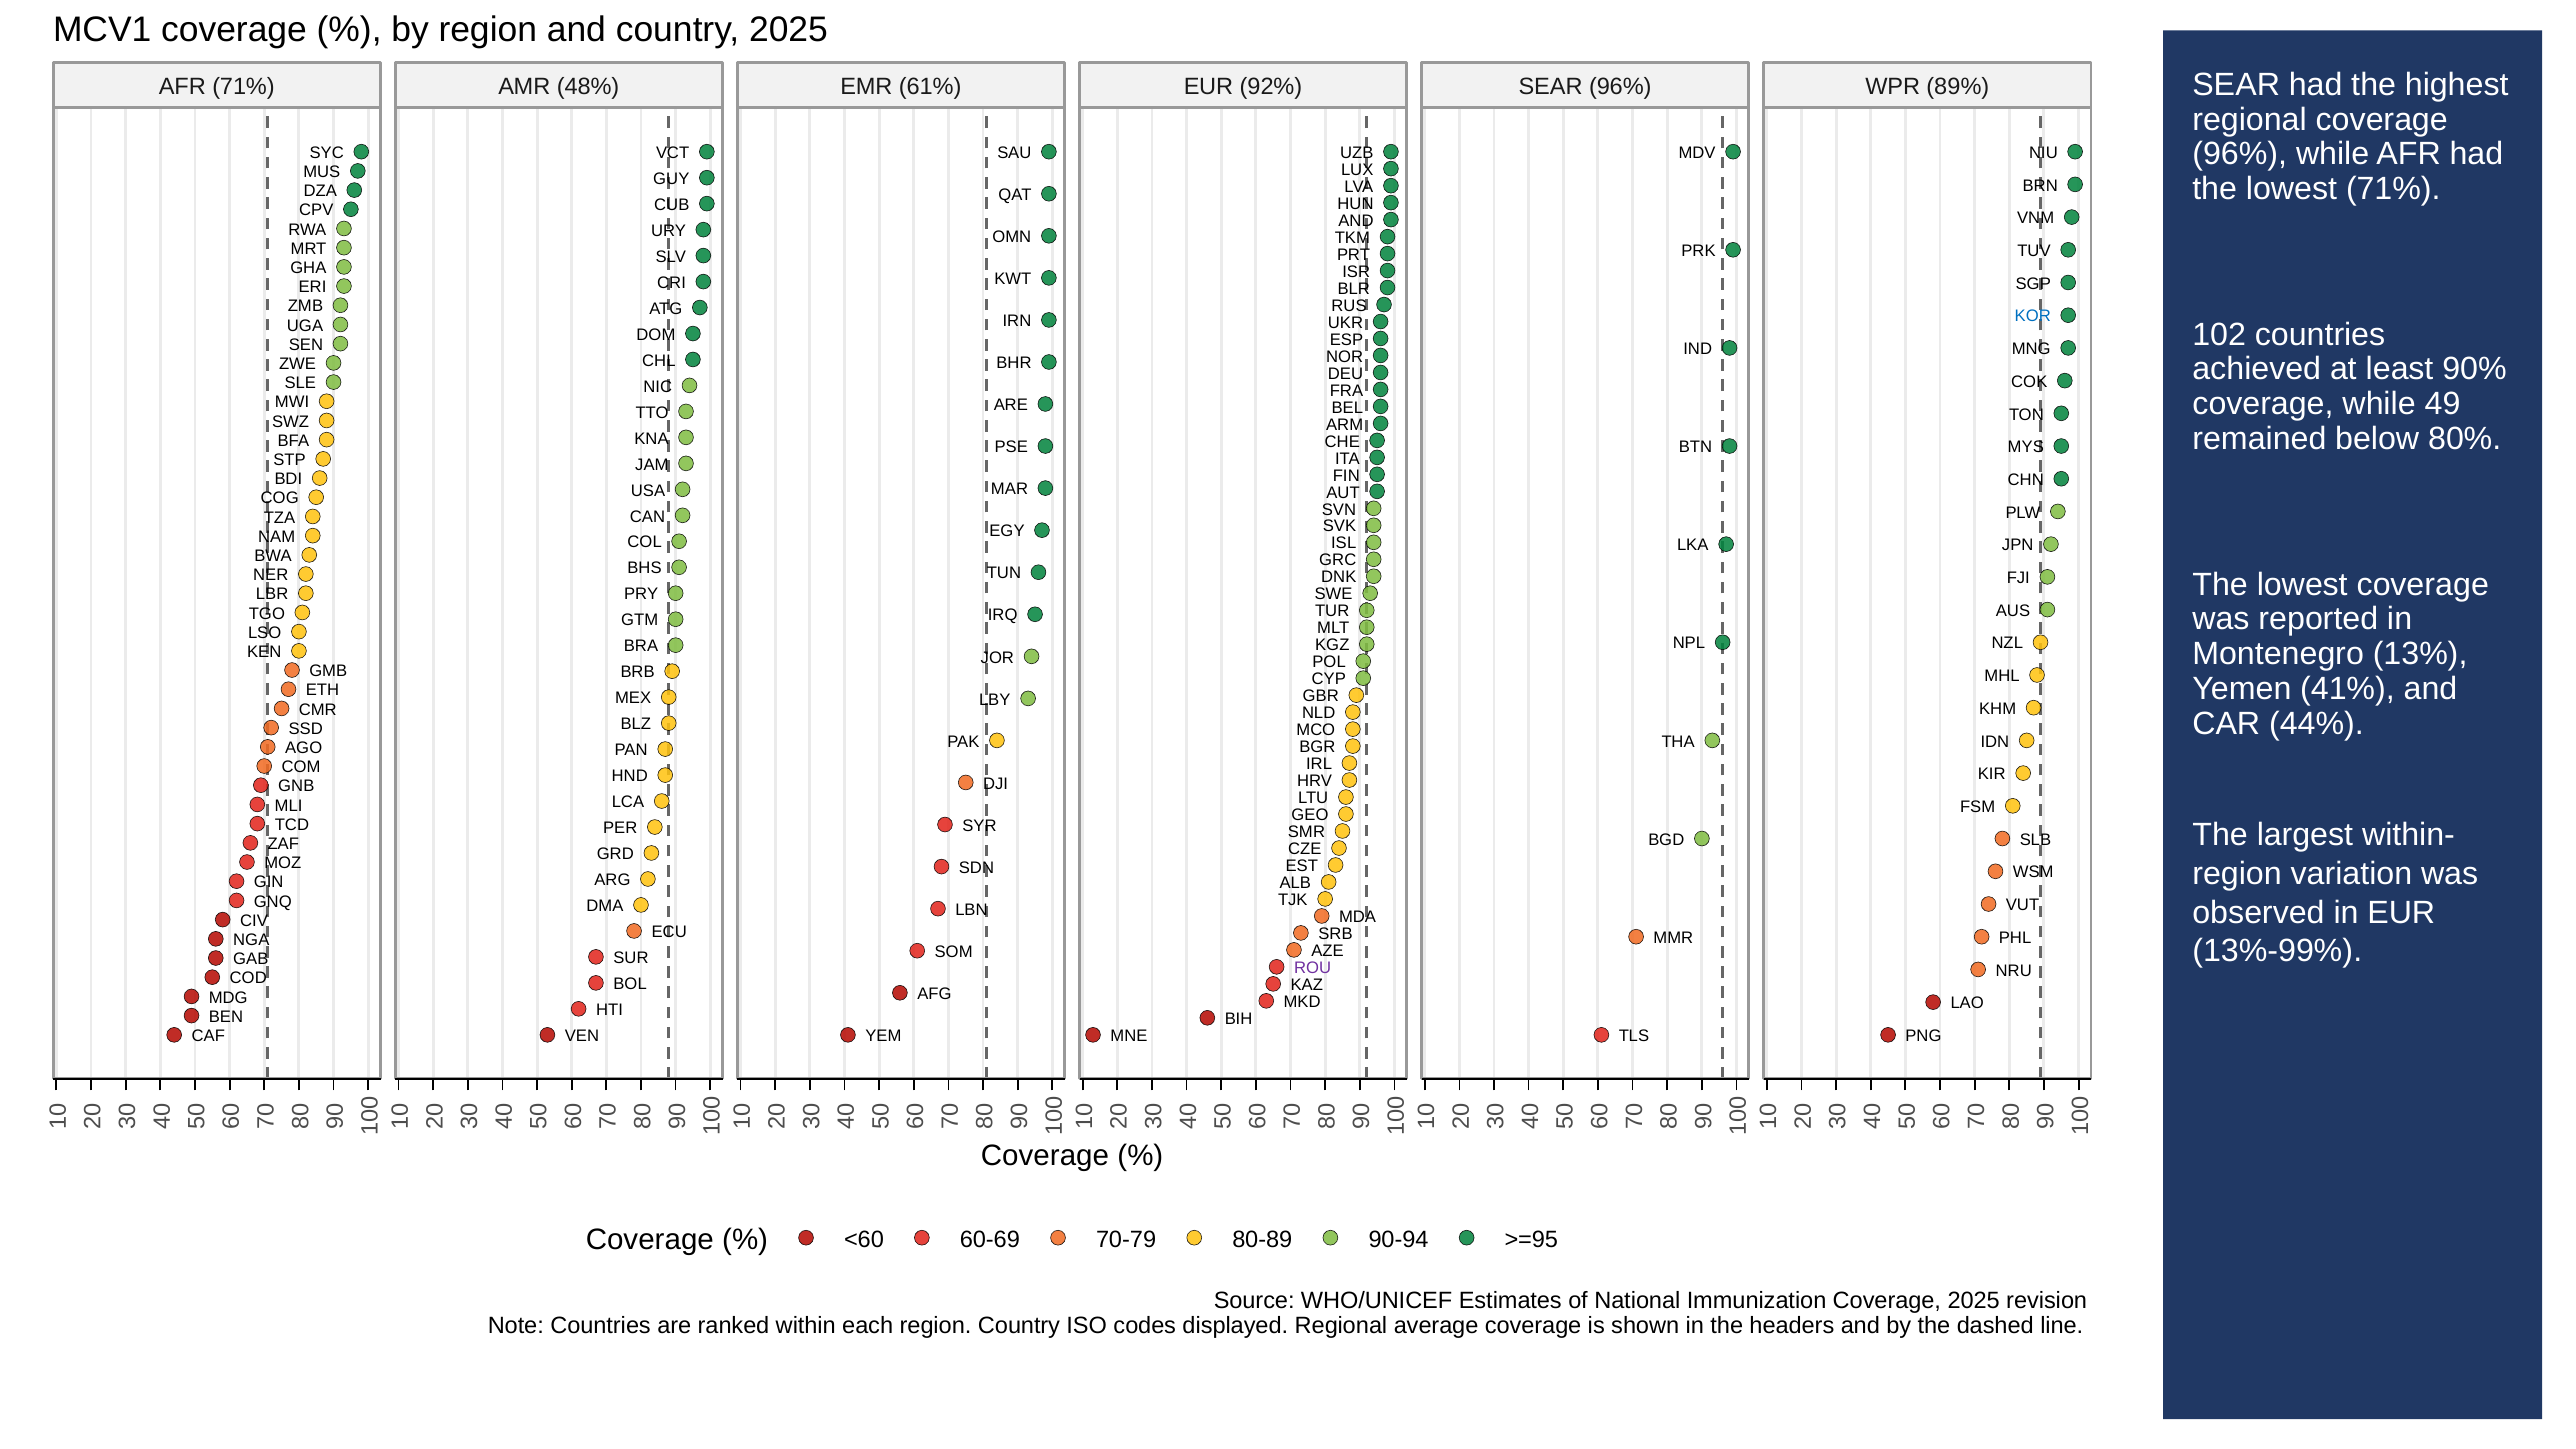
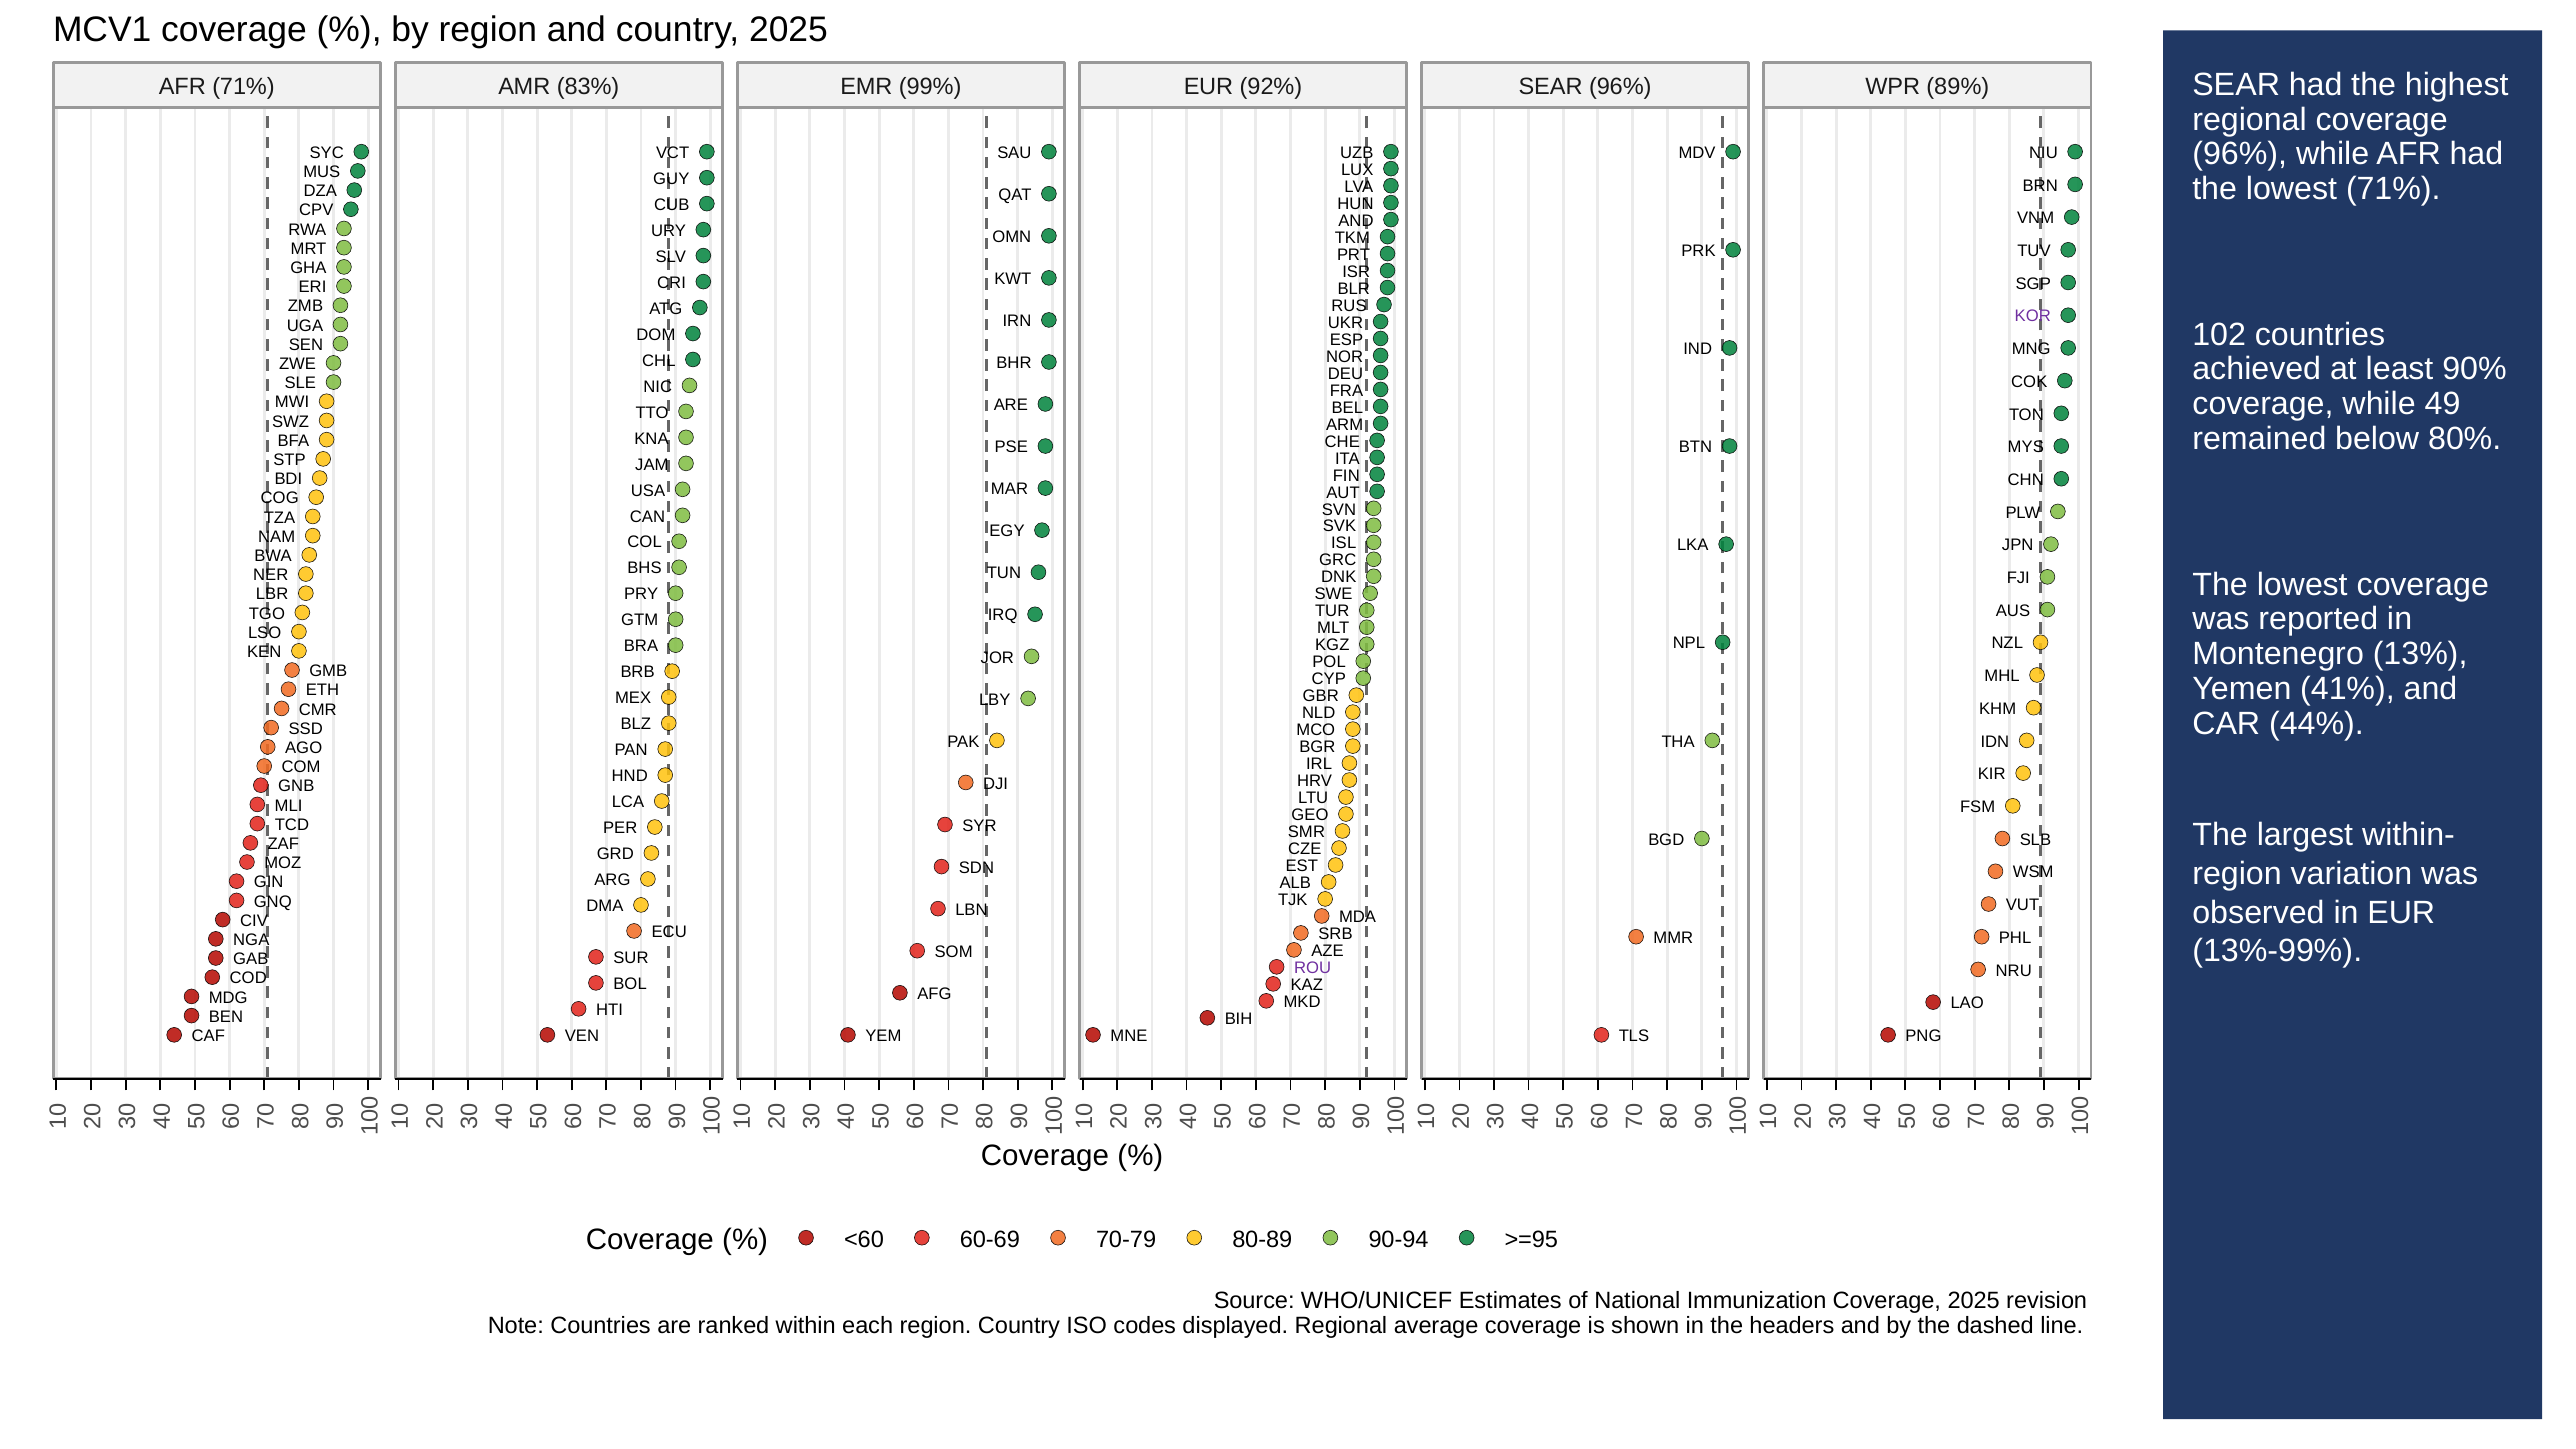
48%: 48% -> 83% (588, 86)
61%: 61% -> 99% (930, 86)
KOR colour: blue -> purple (2033, 316)
